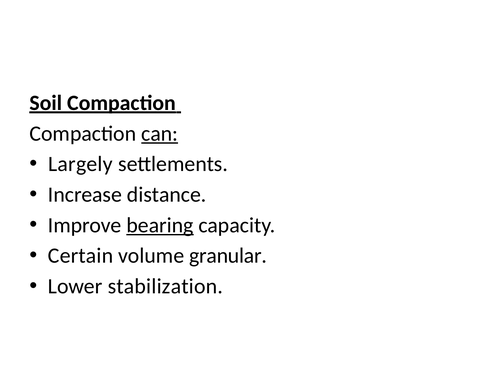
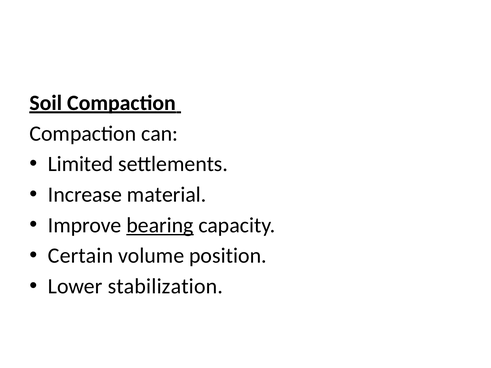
can underline: present -> none (160, 134)
Largely: Largely -> Limited (81, 164)
distance: distance -> material (167, 195)
granular: granular -> position (228, 256)
